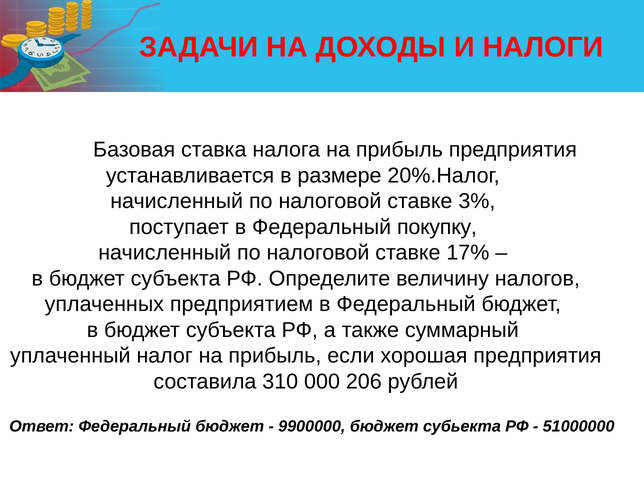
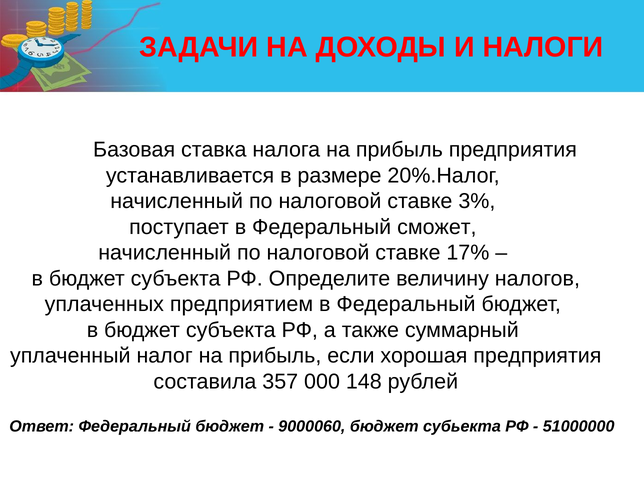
покупку: покупку -> сможет (437, 227)
310: 310 -> 357 (280, 382)
206: 206 -> 148 (364, 382)
9900000: 9900000 -> 9000060 (312, 426)
